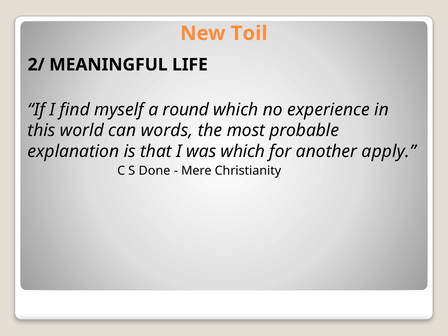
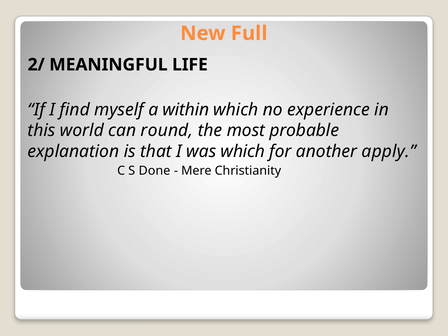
Toil: Toil -> Full (249, 33)
round: round -> within (186, 110)
words: words -> round (167, 131)
